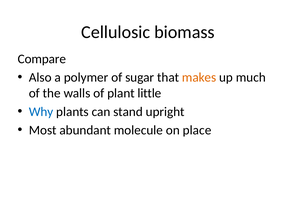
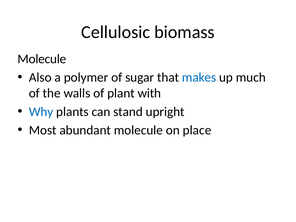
Compare: Compare -> Molecule (42, 59)
makes colour: orange -> blue (199, 77)
little: little -> with (149, 93)
